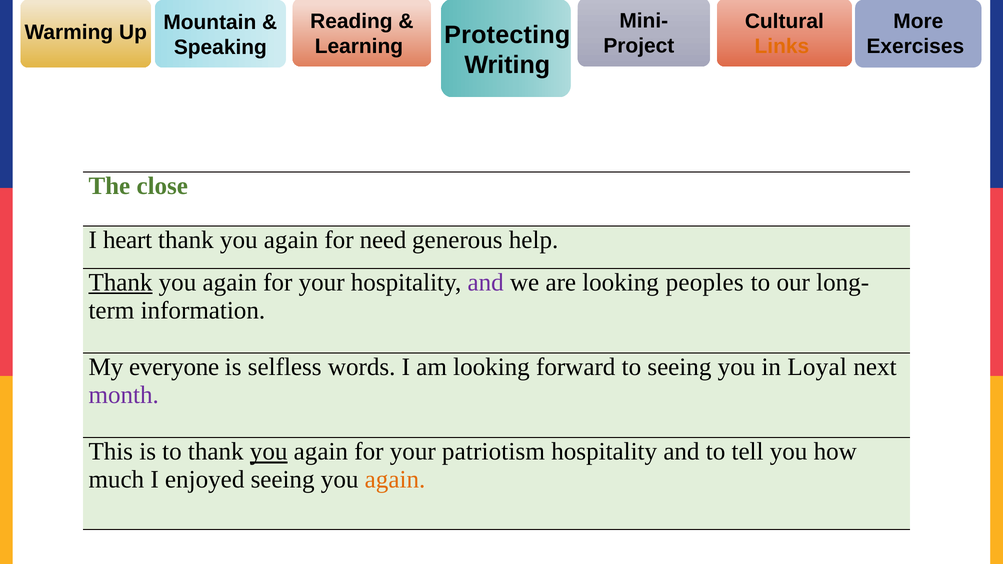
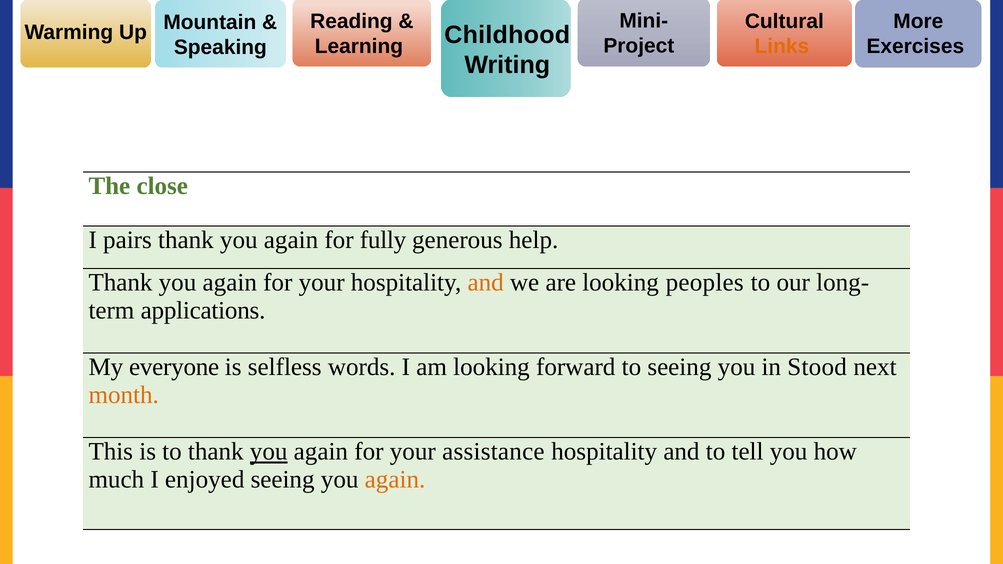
Protecting: Protecting -> Childhood (507, 35)
heart: heart -> pairs (127, 240)
need: need -> fully (383, 240)
Thank underline: present -> none (120, 283)
and colour: purple -> orange (486, 283)
information: information -> applications (203, 310)
Loyal: Loyal -> Stood (817, 367)
month colour: purple -> orange (124, 395)
patriotism: patriotism -> assistance (493, 452)
